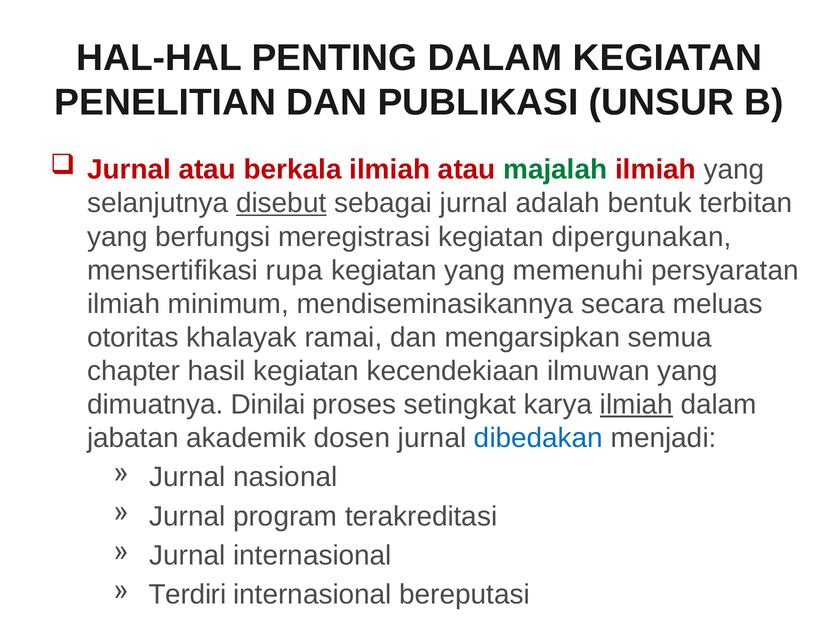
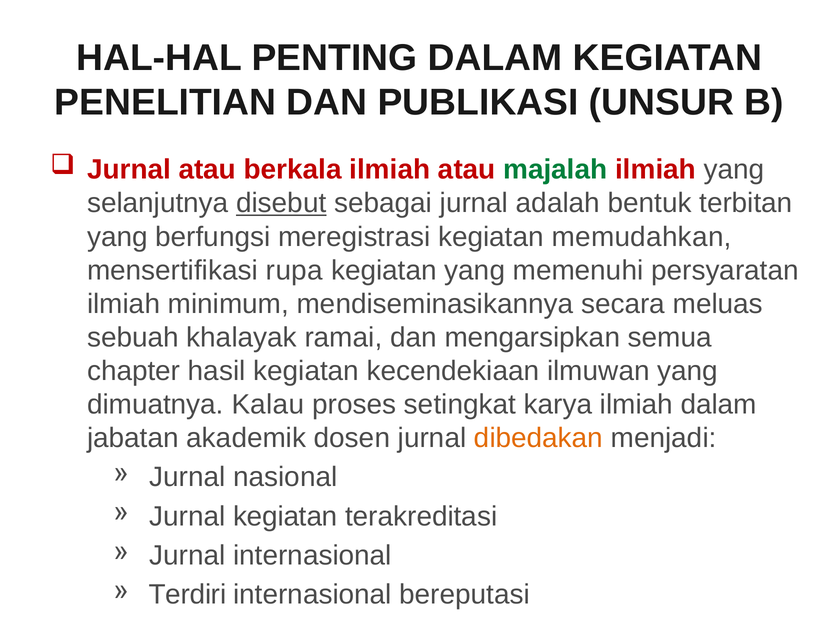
dipergunakan: dipergunakan -> memudahkan (642, 237)
otoritas: otoritas -> sebuah (133, 338)
Dinilai: Dinilai -> Kalau (268, 405)
ilmiah underline: present -> none (636, 405)
dibedakan colour: blue -> orange (539, 438)
Jurnal program: program -> kegiatan (285, 517)
